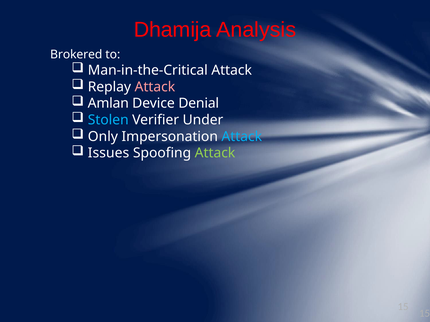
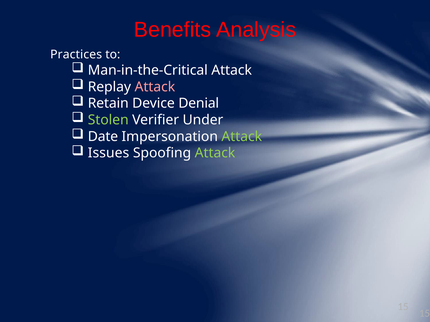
Dhamija: Dhamija -> Benefits (173, 30)
Brokered: Brokered -> Practices (76, 55)
Amlan: Amlan -> Retain (108, 104)
Stolen colour: light blue -> light green (108, 120)
Only: Only -> Date (103, 137)
Attack colour: light blue -> light green (242, 137)
